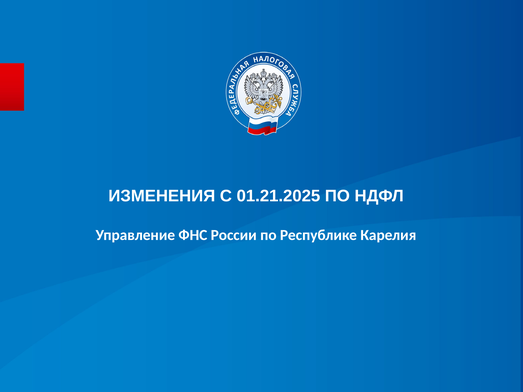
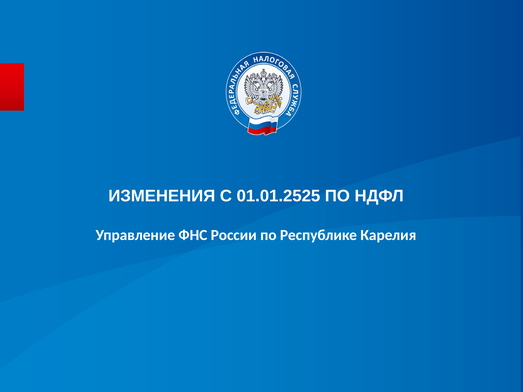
01.21.2025: 01.21.2025 -> 01.01.2525 (278, 196)
